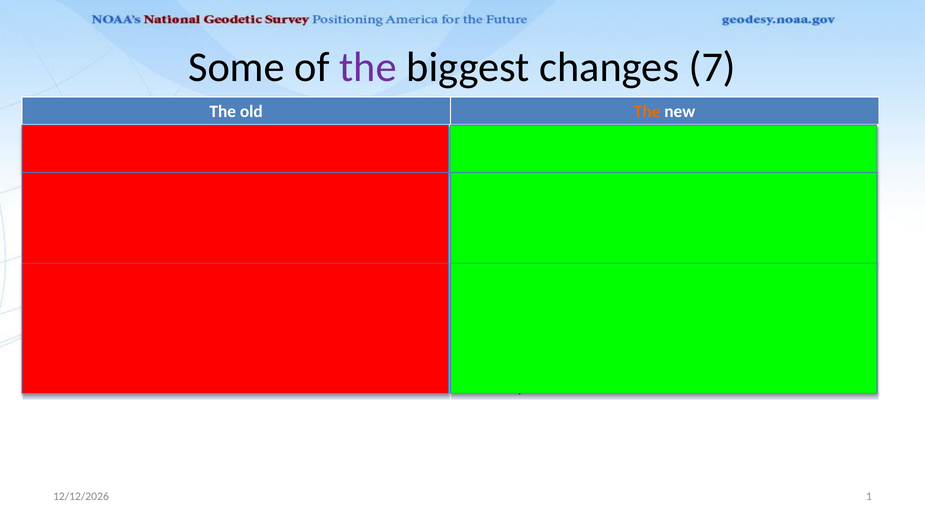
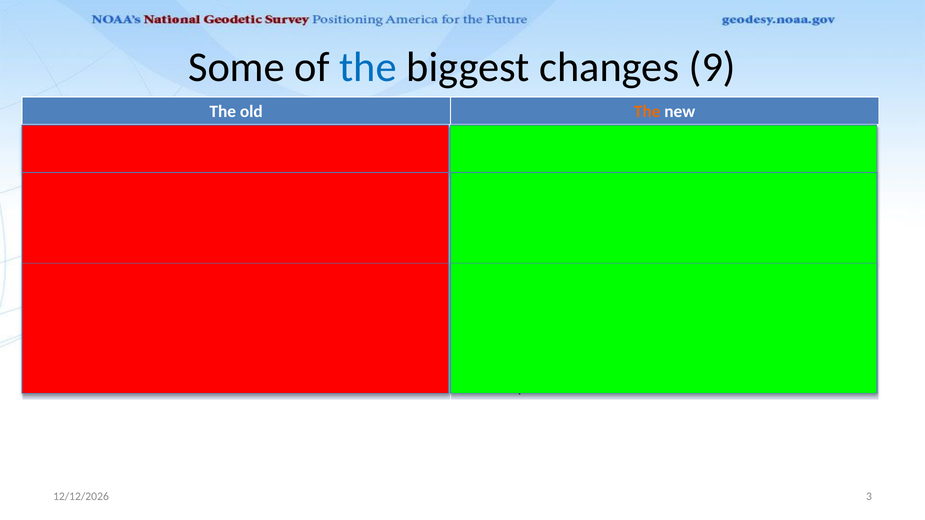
the colour: purple -> blue (368, 67)
7: 7 -> 9 (712, 67)
1: 1 -> 3 (869, 497)
